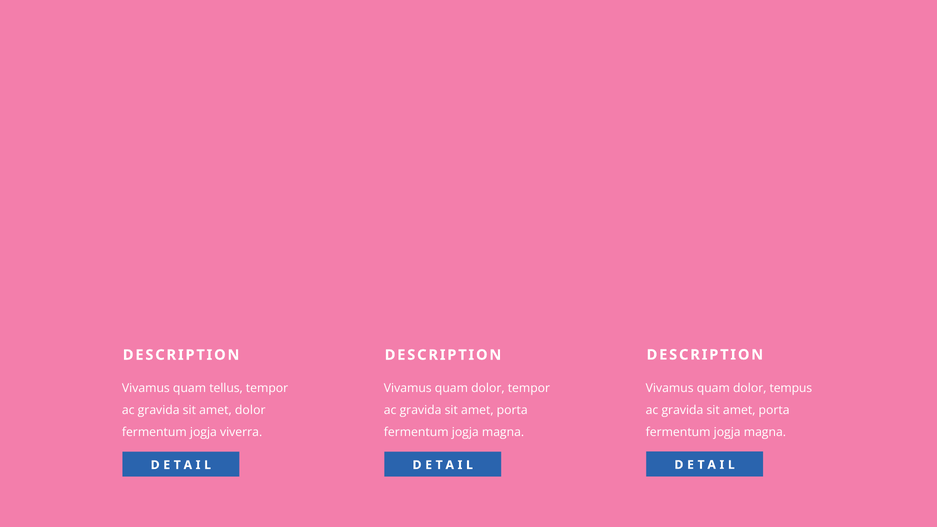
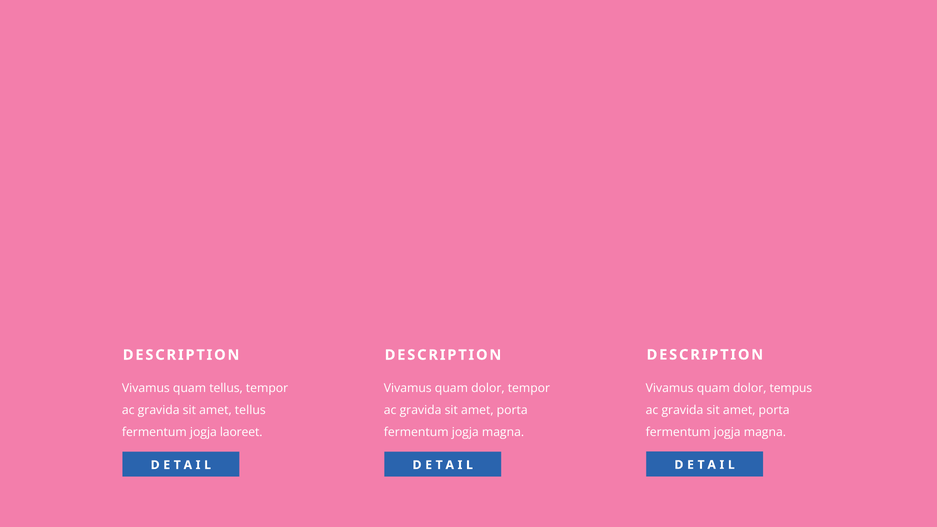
amet dolor: dolor -> tellus (250, 410)
viverra: viverra -> laoreet (241, 432)
